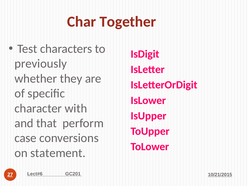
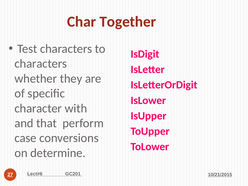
previously: previously -> characters (41, 64)
statement: statement -> determine (58, 153)
